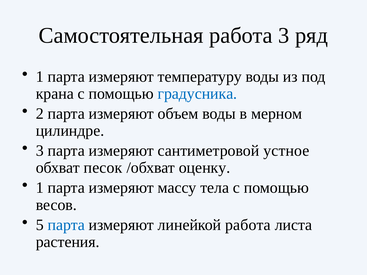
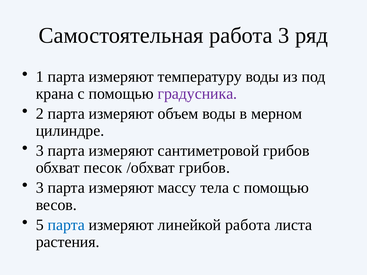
градусника colour: blue -> purple (197, 94)
сантиметровой устное: устное -> грибов (286, 151)
/обхват оценку: оценку -> грибов (204, 168)
1: 1 -> 3 (40, 188)
